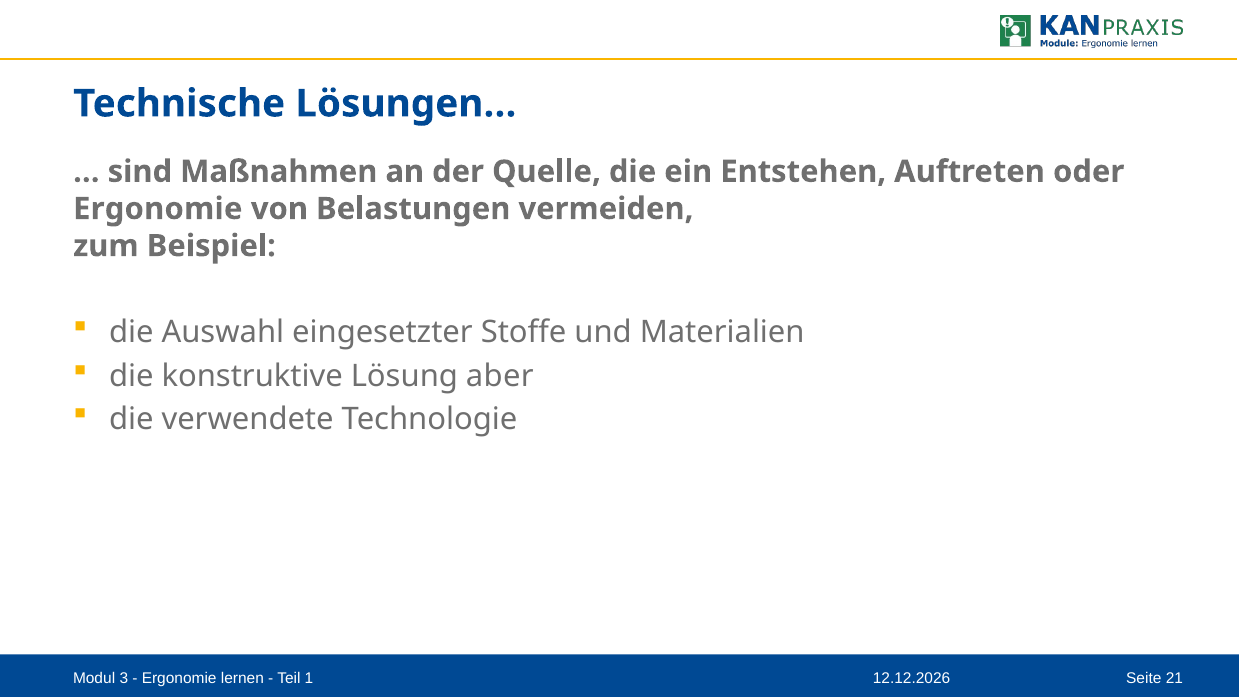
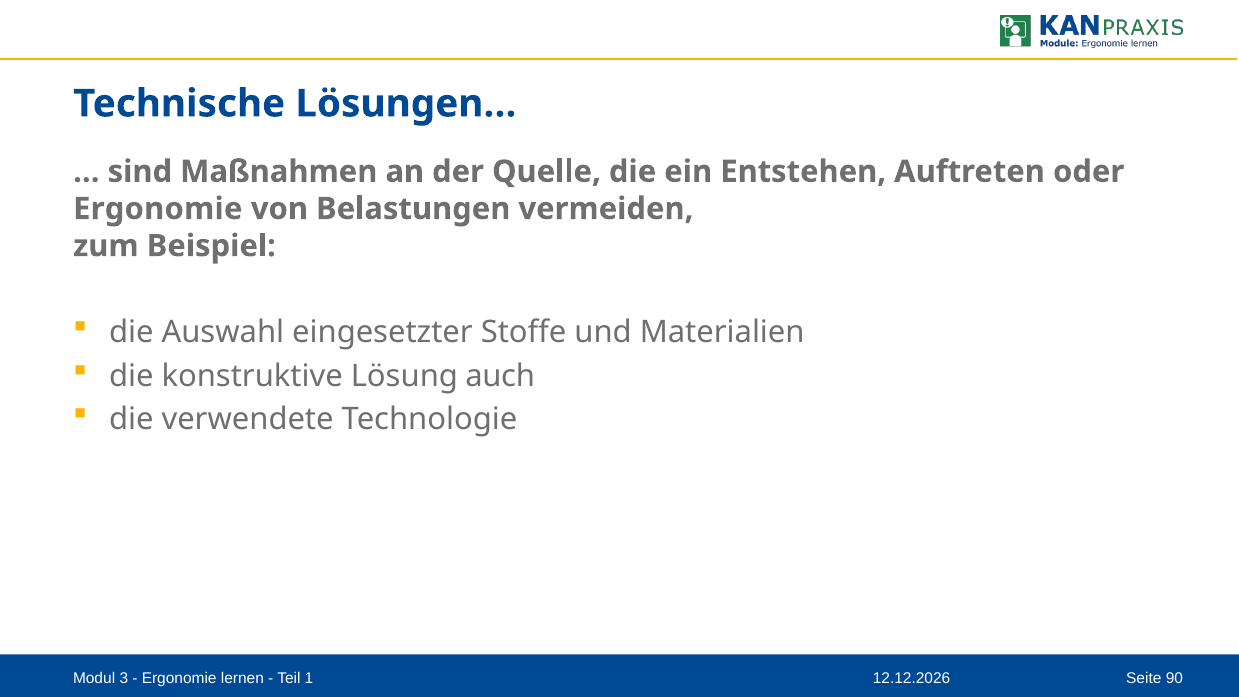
aber: aber -> auch (500, 376)
21: 21 -> 90 (1174, 678)
